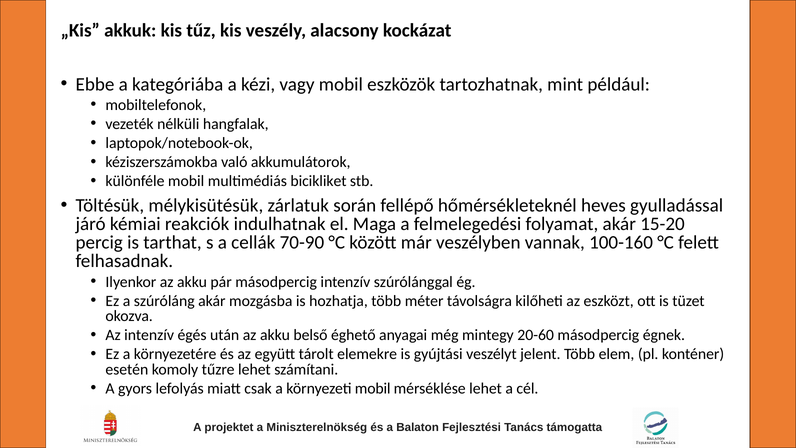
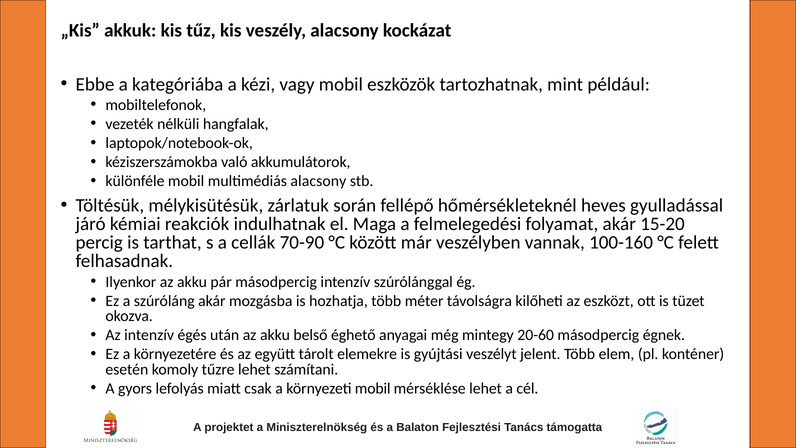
multimédiás bicikliket: bicikliket -> alacsony (318, 181)
